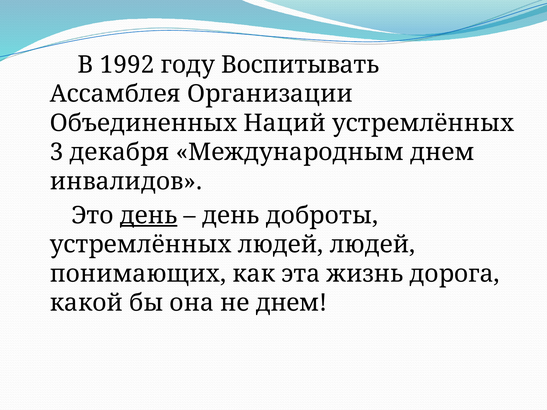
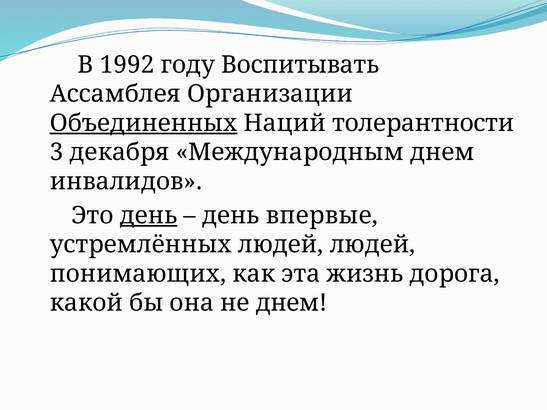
Объединенных underline: none -> present (144, 123)
Наций устремлённых: устремлённых -> толерантности (423, 123)
доброты: доброты -> впервые (322, 216)
